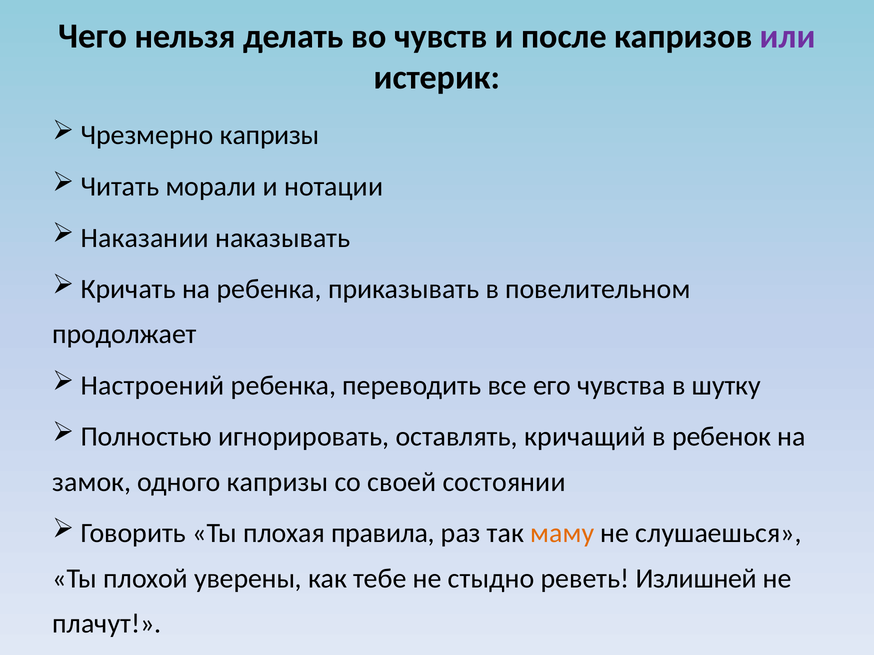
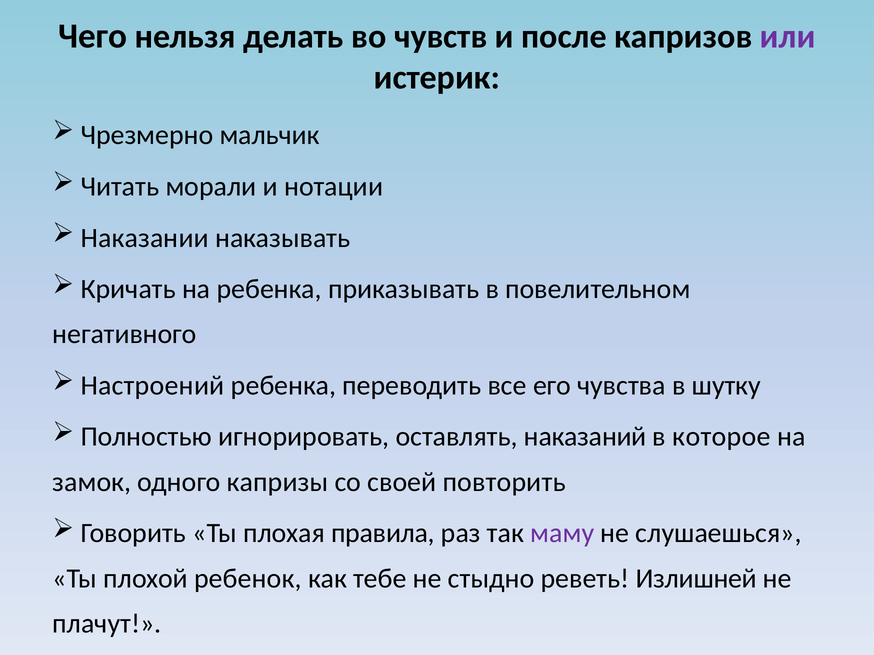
Чрезмерно капризы: капризы -> мальчик (270, 135)
продолжает: продолжает -> негативного (124, 334)
кричащий: кричащий -> наказаний (585, 437)
ребенок: ребенок -> которое (721, 437)
состоянии: состоянии -> повторить (504, 482)
маму colour: orange -> purple (562, 534)
уверены: уверены -> ребенок (248, 579)
